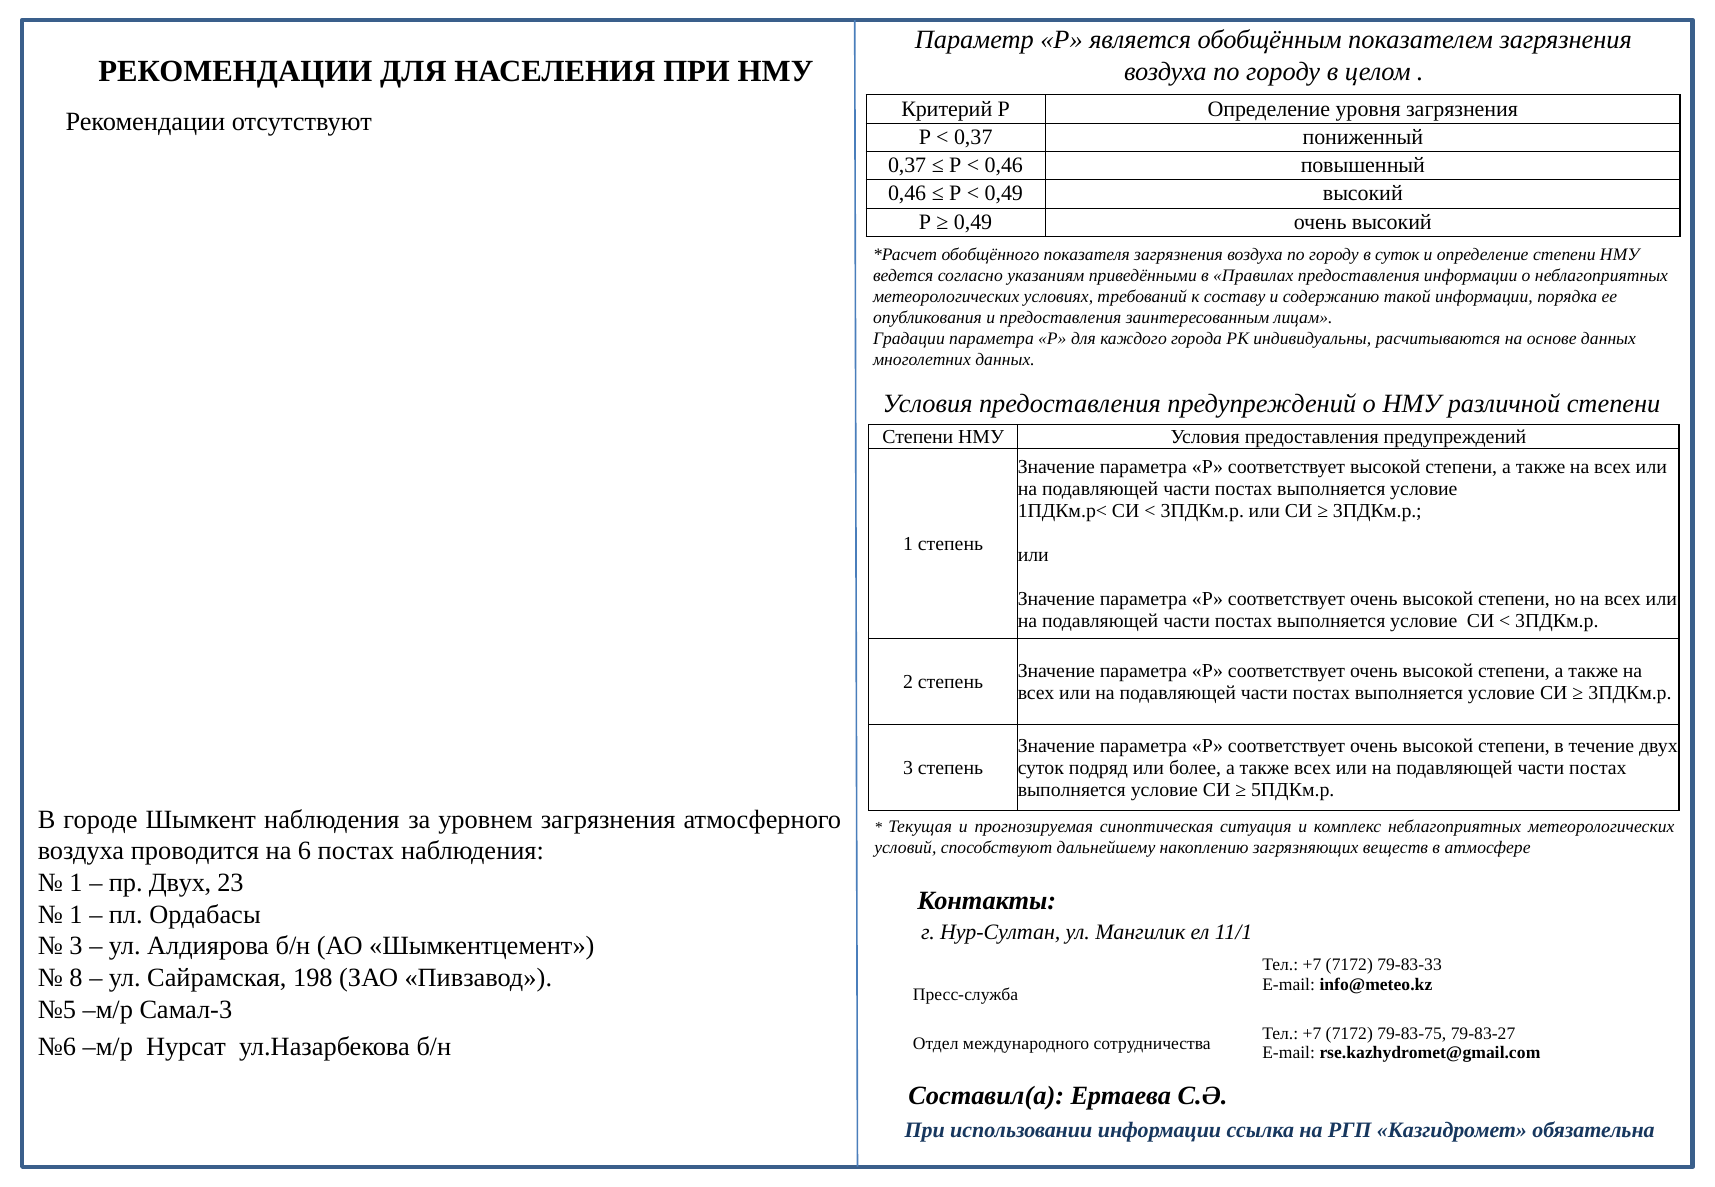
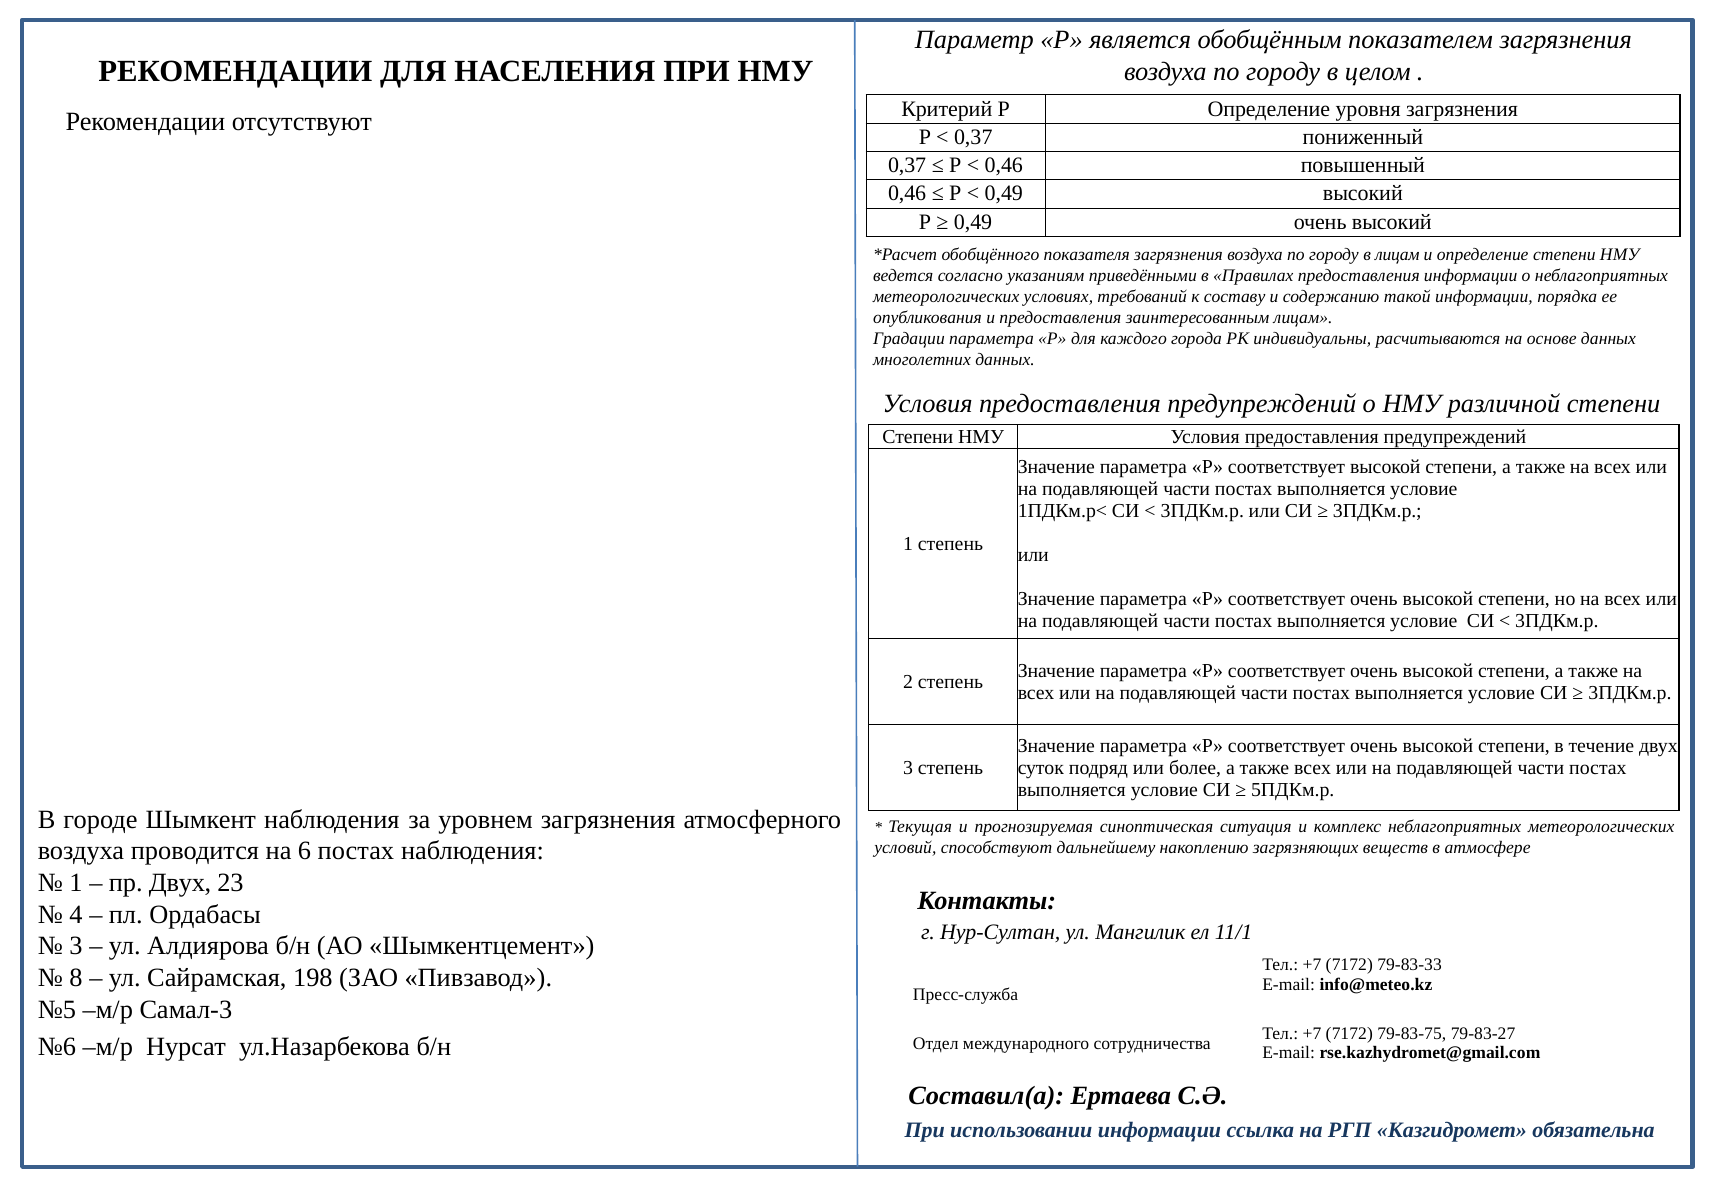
в суток: суток -> лицам (1397, 255)
1: 1 -> 4 (76, 915)
